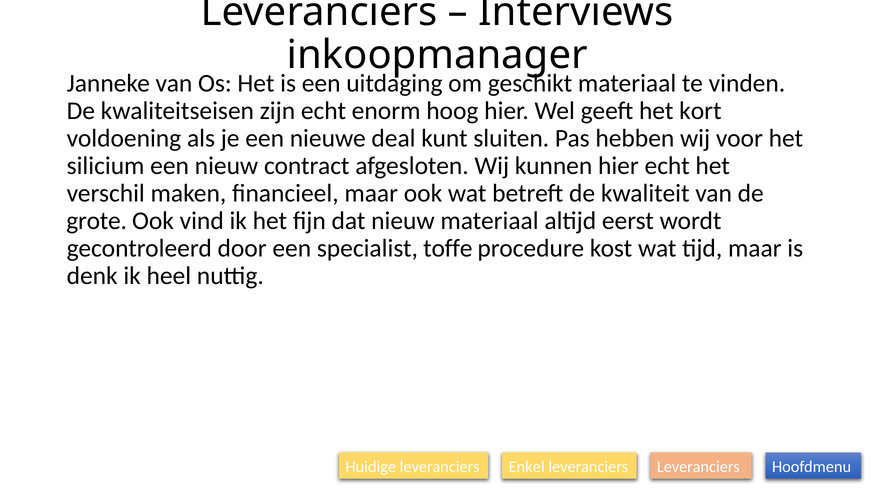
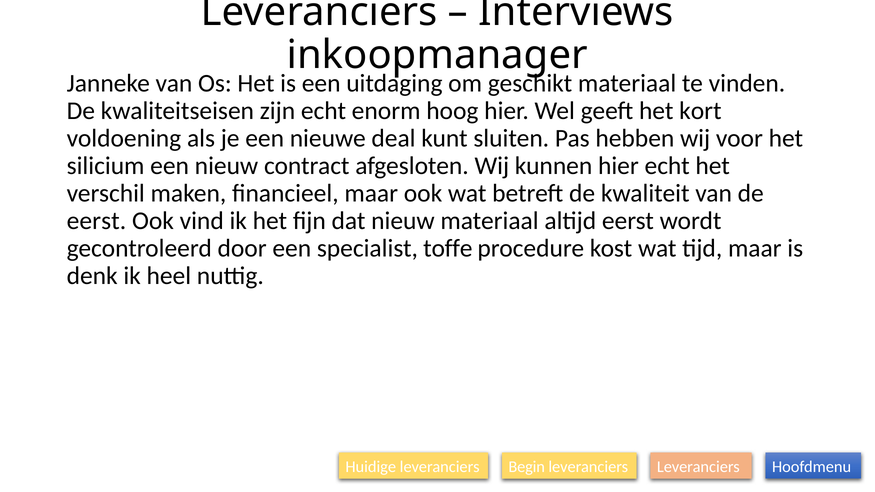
grote: grote -> eerst (96, 221)
Enkel: Enkel -> Begin (527, 467)
